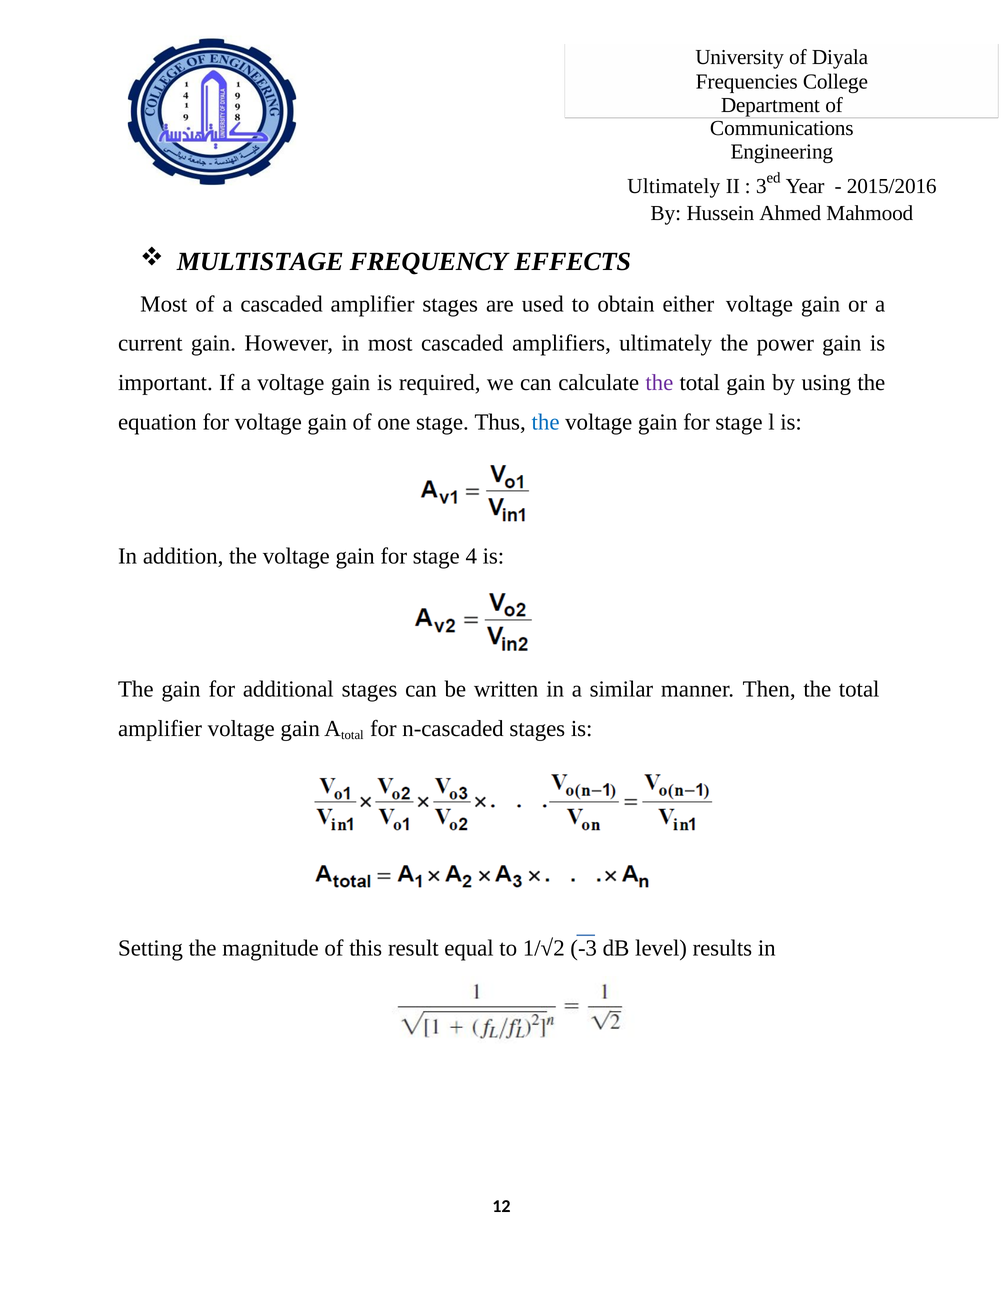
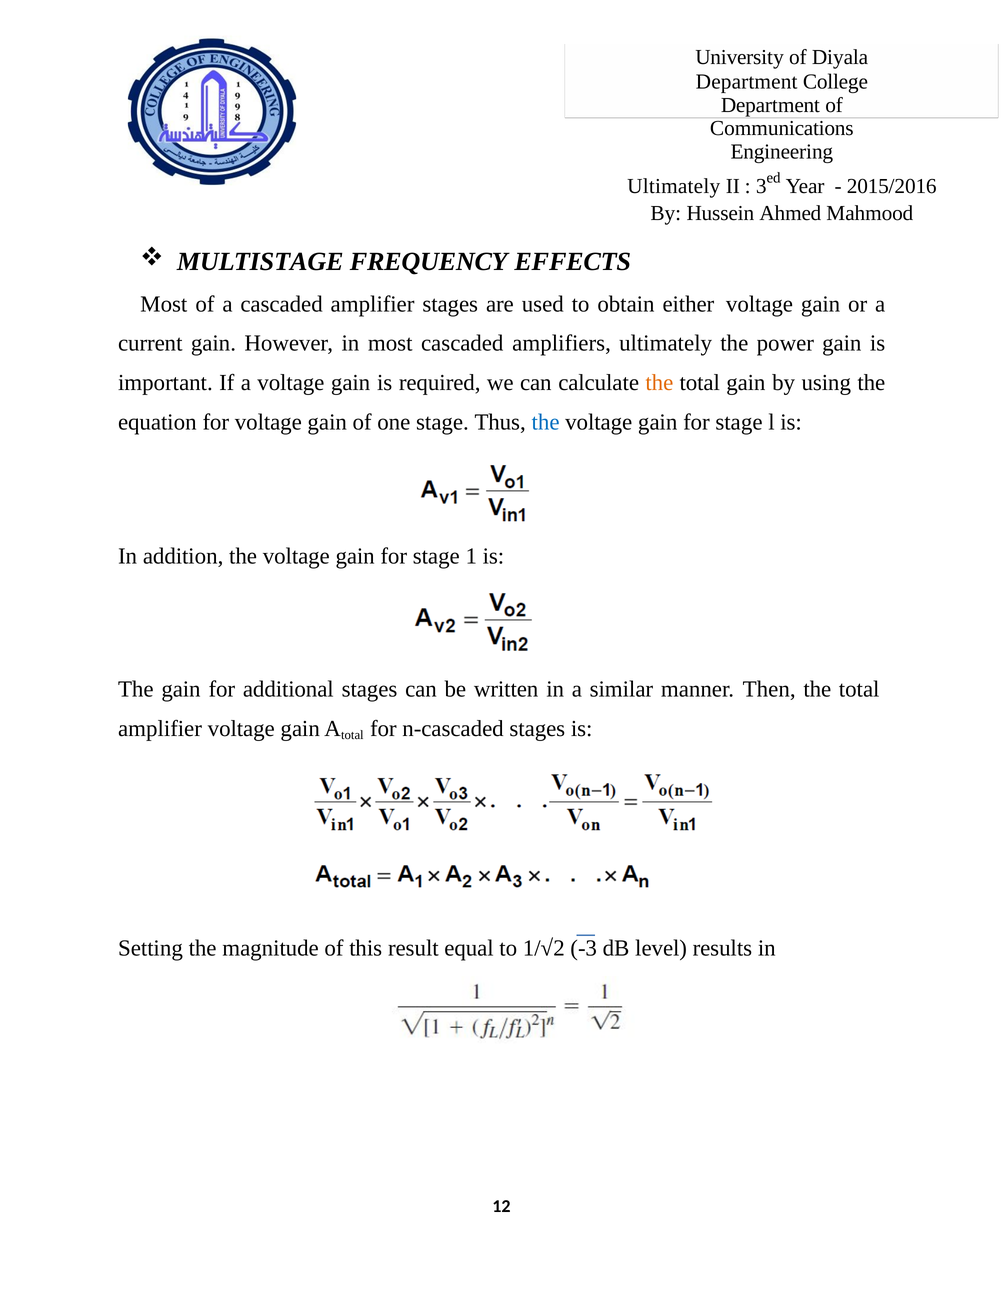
Frequencies: Frequencies -> Department (747, 82)
the colour: purple -> orange (659, 383)
4: 4 -> 1 (471, 556)
